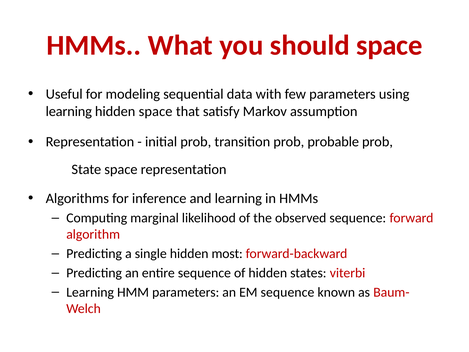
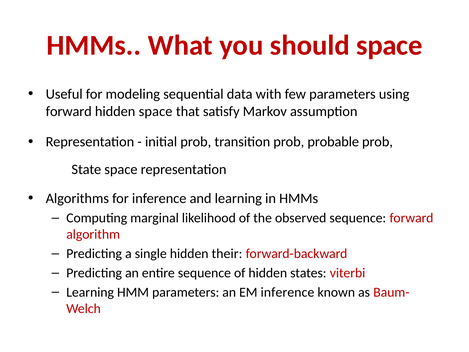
learning: learning -> forward (69, 111)
most: most -> their (227, 254)
EM sequence: sequence -> inference (287, 292)
